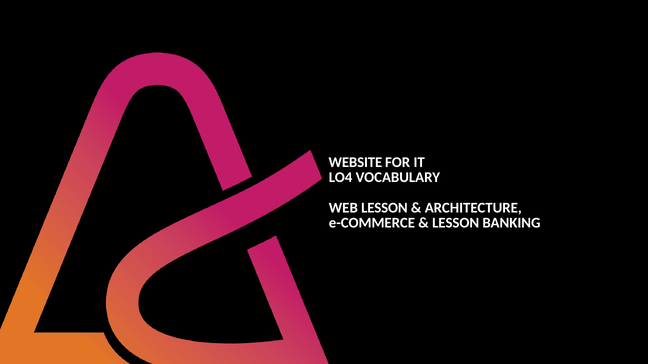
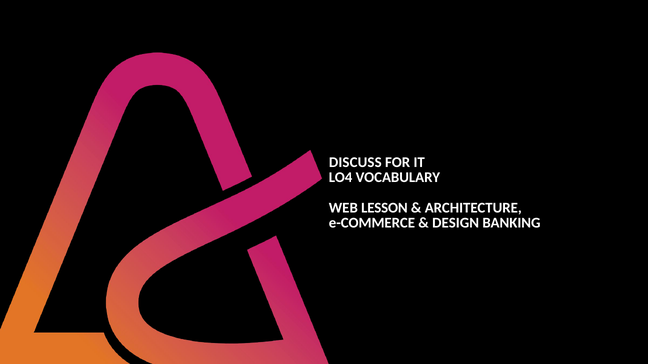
WEBSITE: WEBSITE -> DISCUSS (355, 162)
LESSON: LESSON -> DESIGN (456, 223)
